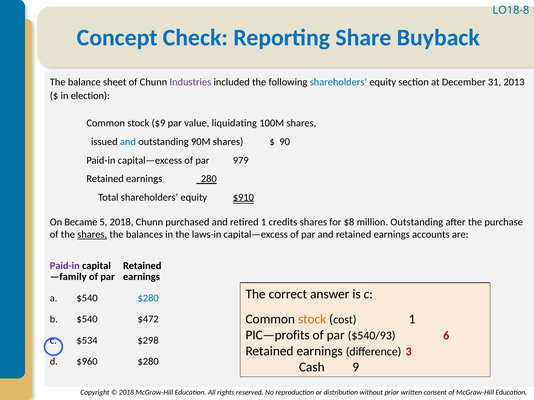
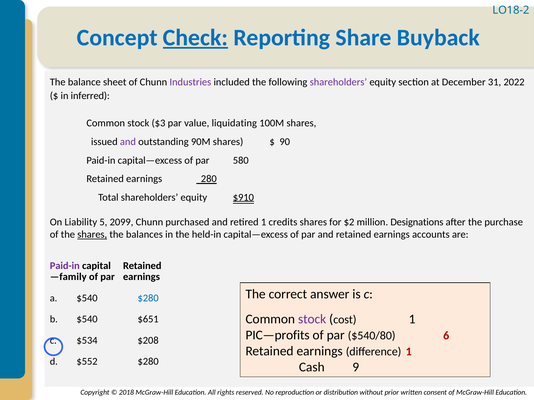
LO18-8: LO18-8 -> LO18-2 (511, 10)
Check underline: none -> present (195, 38)
shareholders colour: blue -> purple (338, 82)
2013: 2013 -> 2022 (514, 82)
election: election -> inferred (90, 96)
$9: $9 -> $3 (159, 123)
and colour: blue -> purple (128, 142)
979: 979 -> 580 (241, 160)
Became: Became -> Liability (81, 222)
5 2018: 2018 -> 2099 (122, 222)
$8: $8 -> $2 (349, 222)
million Outstanding: Outstanding -> Designations (417, 222)
laws-in: laws-in -> held-in (207, 235)
stock colour: orange -> purple (312, 319)
$472: $472 -> $651 (148, 320)
$540/93: $540/93 -> $540/80 (372, 336)
$298: $298 -> $208 (148, 341)
difference 3: 3 -> 1 (409, 352)
$960: $960 -> $552 (87, 362)
